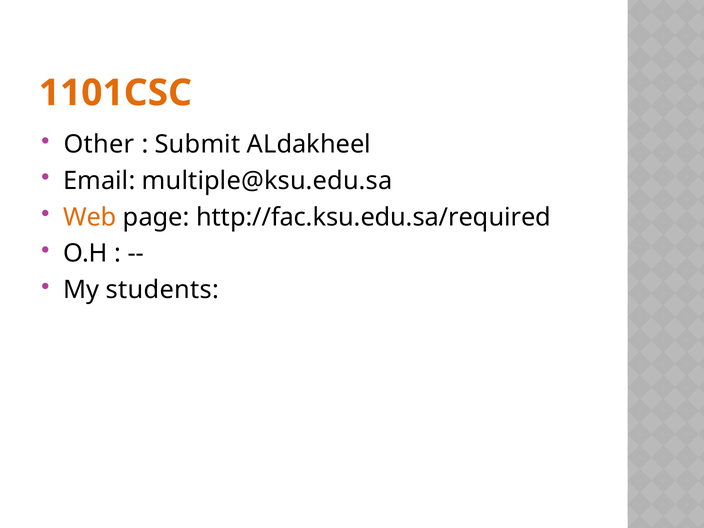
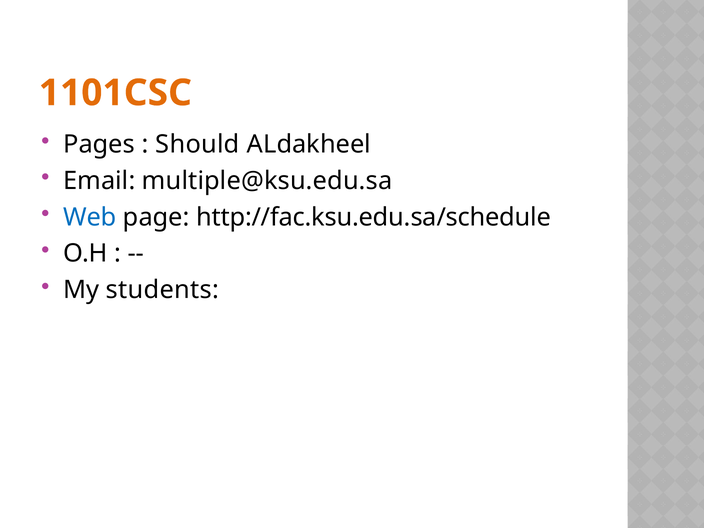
Other: Other -> Pages (99, 144)
Submit: Submit -> Should (197, 144)
Web colour: orange -> blue (90, 217)
http://fac.ksu.edu.sa/required: http://fac.ksu.edu.sa/required -> http://fac.ksu.edu.sa/schedule (374, 217)
